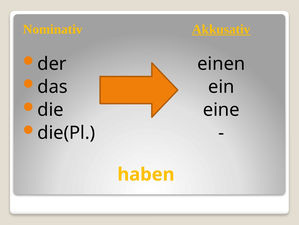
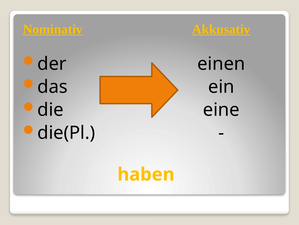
Nominativ underline: none -> present (53, 29)
